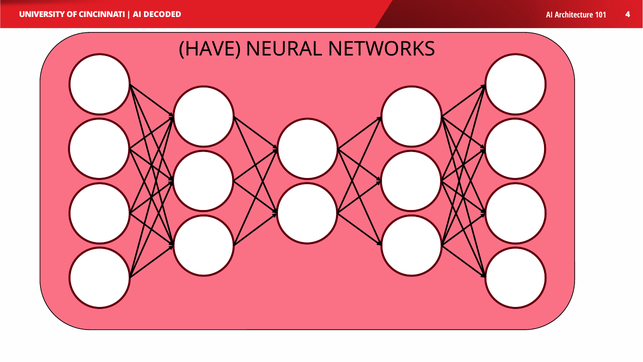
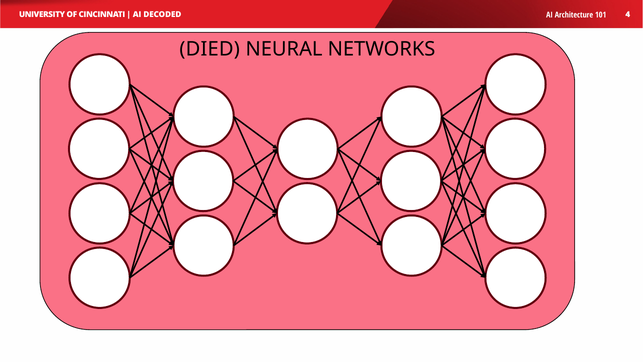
HAVE: HAVE -> DIED (210, 49)
